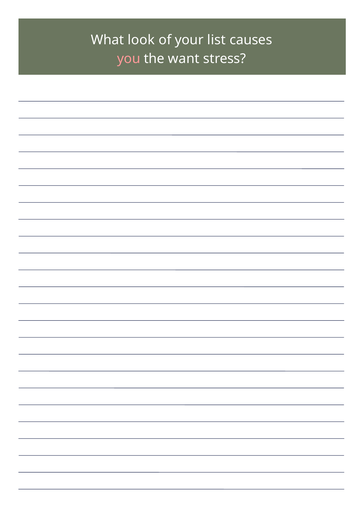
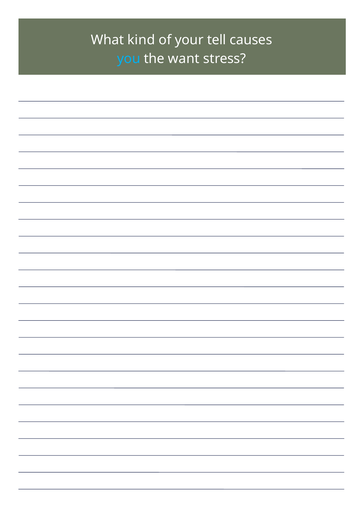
look: look -> kind (141, 40)
list: list -> tell (217, 40)
you colour: pink -> light blue (129, 59)
